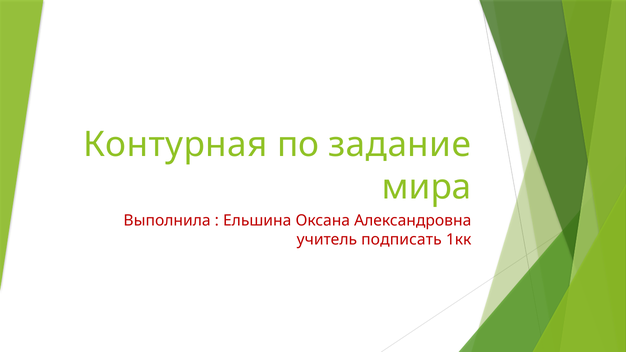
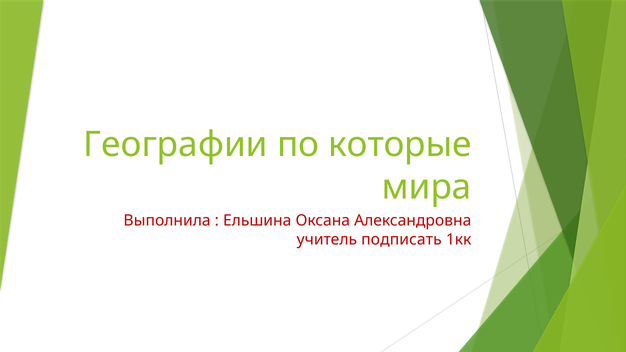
Контурная: Контурная -> Географии (175, 145)
задание: задание -> которые (400, 145)
